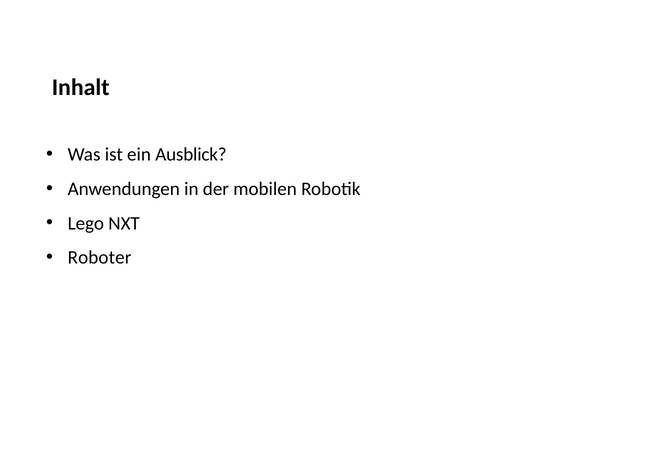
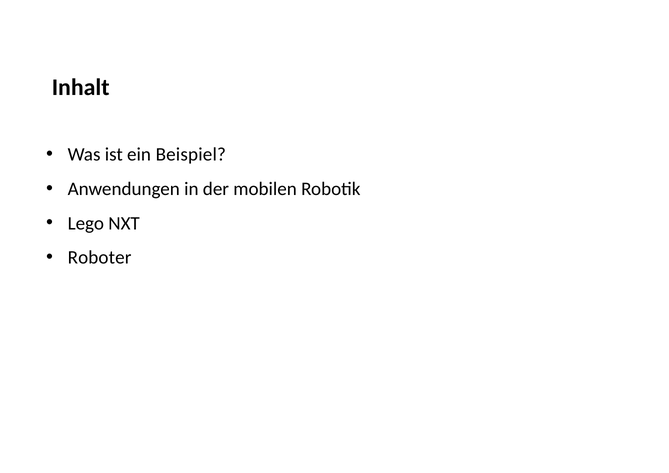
Ausblick: Ausblick -> Beispiel (191, 155)
